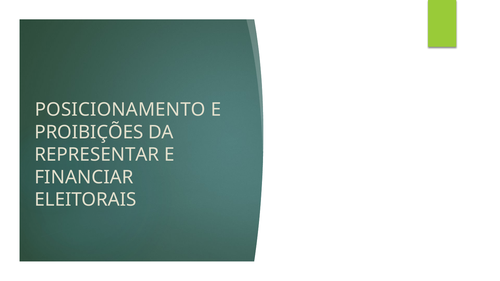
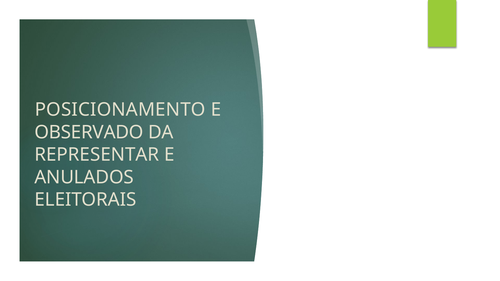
PROIBIÇÕES: PROIBIÇÕES -> OBSERVADO (89, 132)
FINANCIAR: FINANCIAR -> ANULADOS (84, 177)
